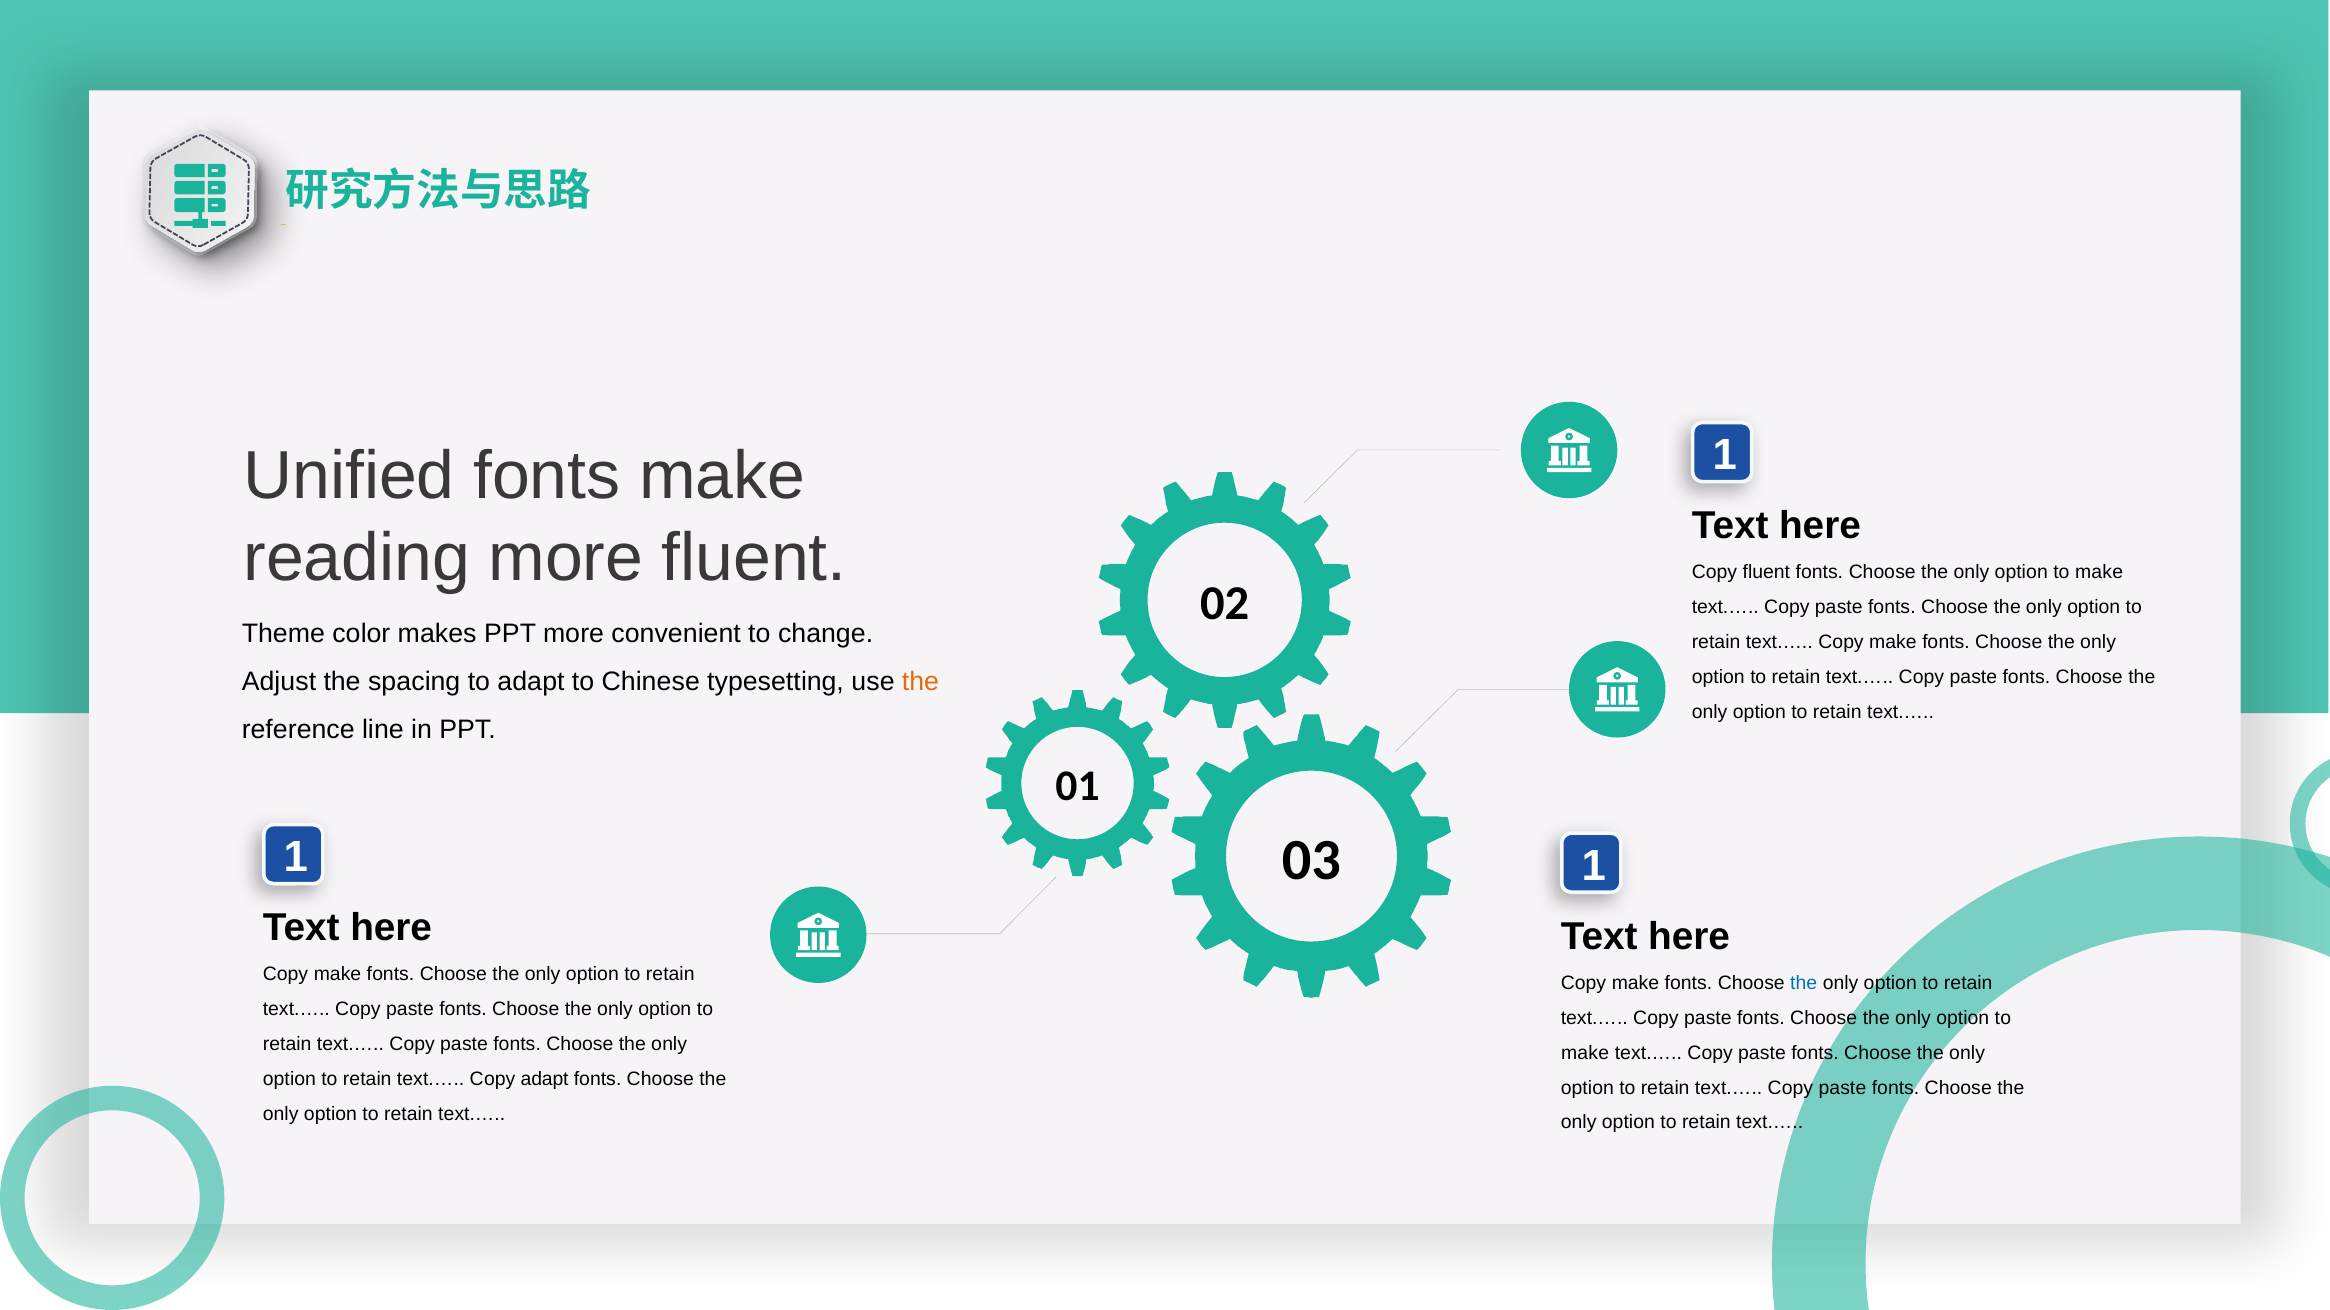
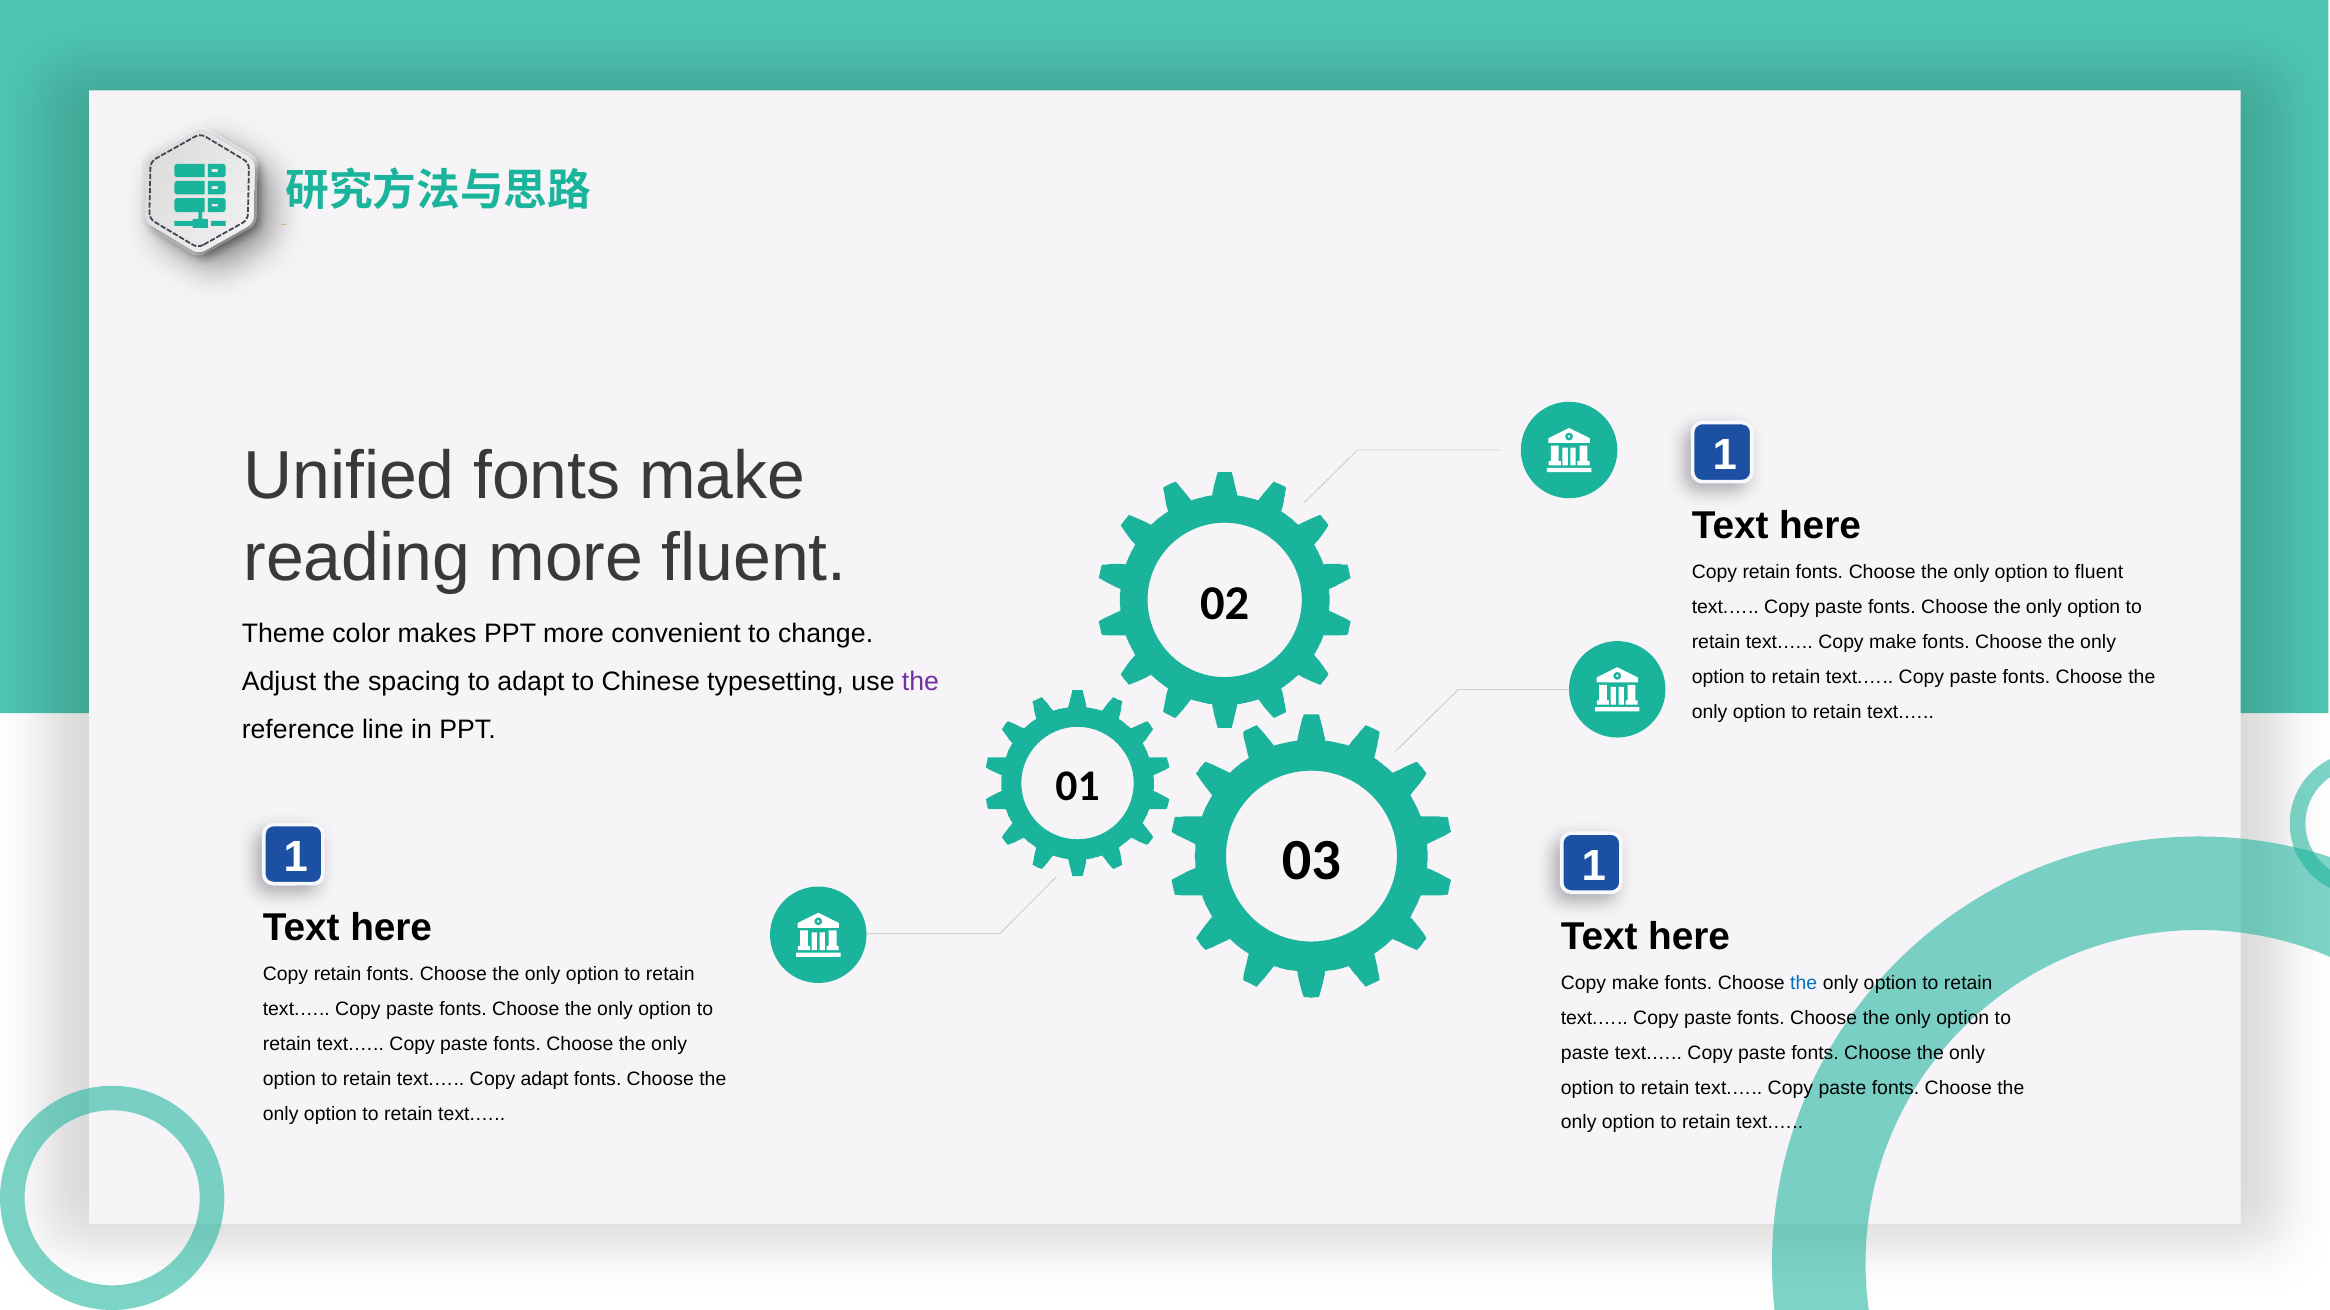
fluent: fluent -> retain (1767, 573)
make: make -> fluent (2099, 573)
the colour: orange -> purple (920, 682)
make: make -> retain (338, 975)
make: make -> paste (1585, 1053)
